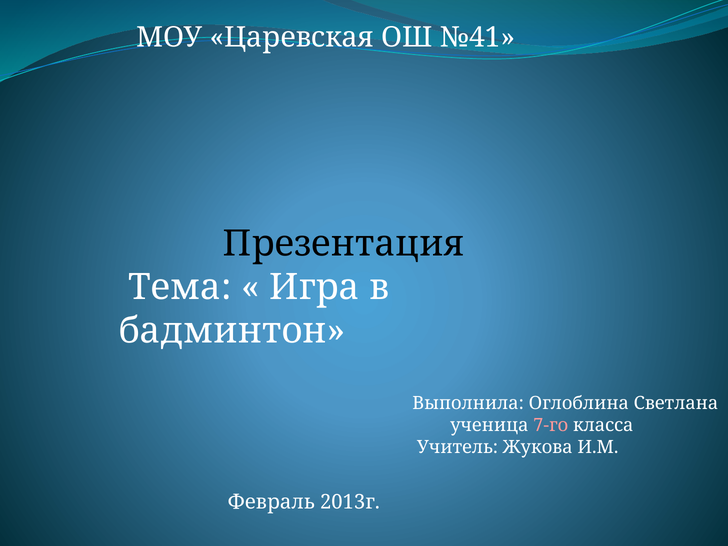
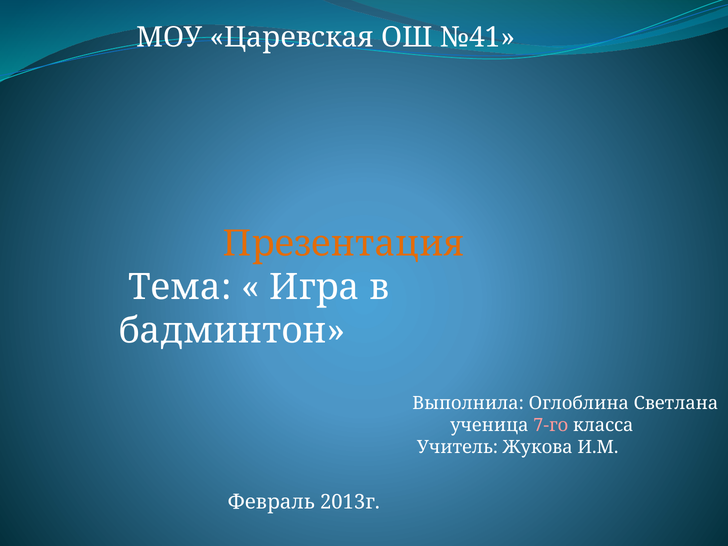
Презентация colour: black -> orange (344, 244)
